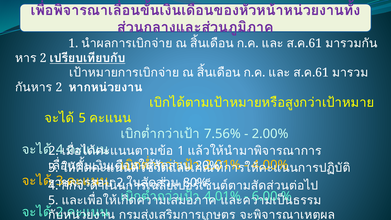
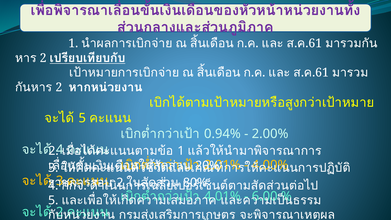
7.56%: 7.56% -> 0.94% (222, 134)
